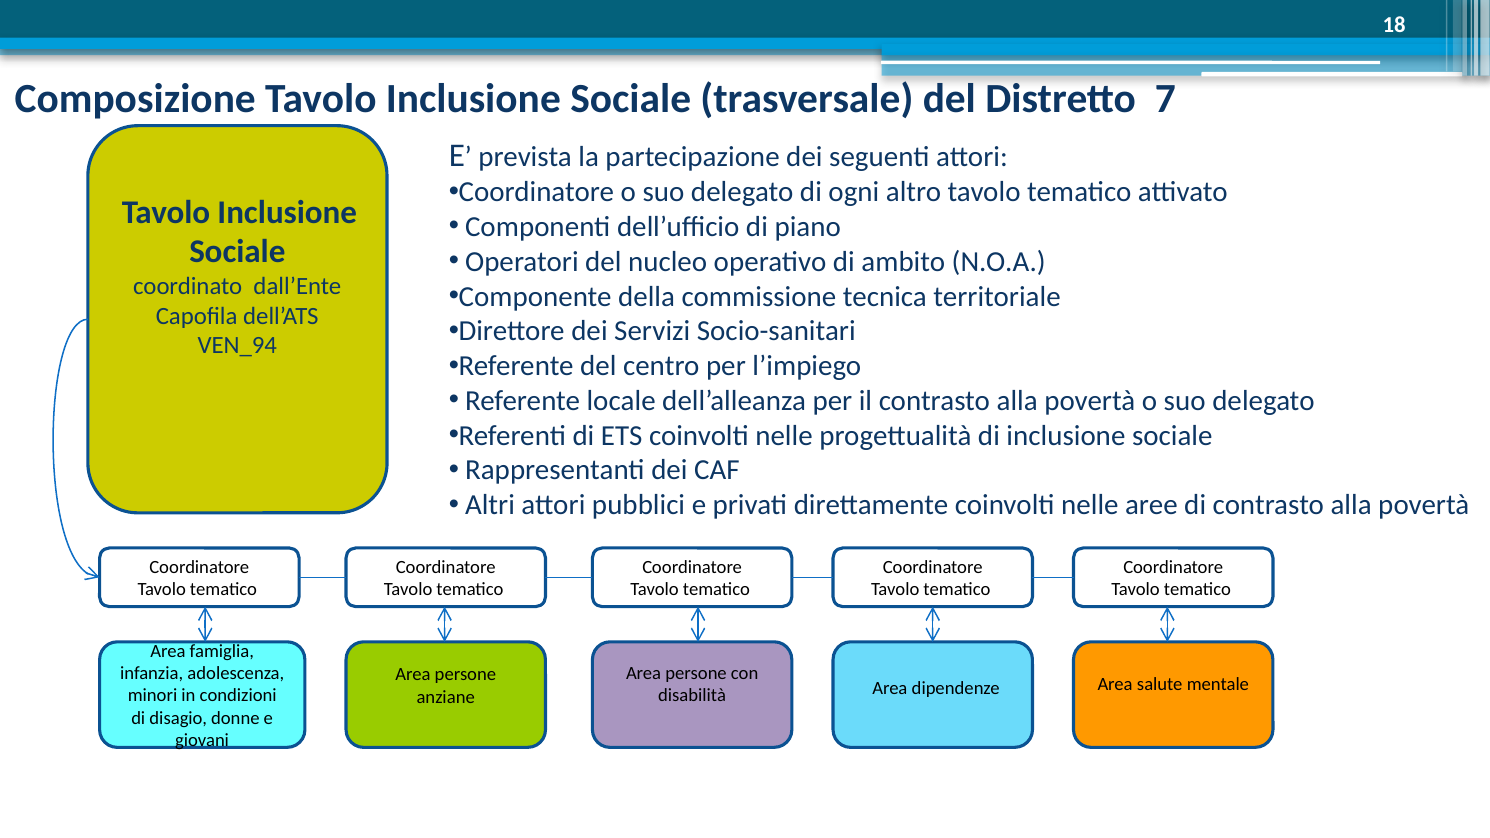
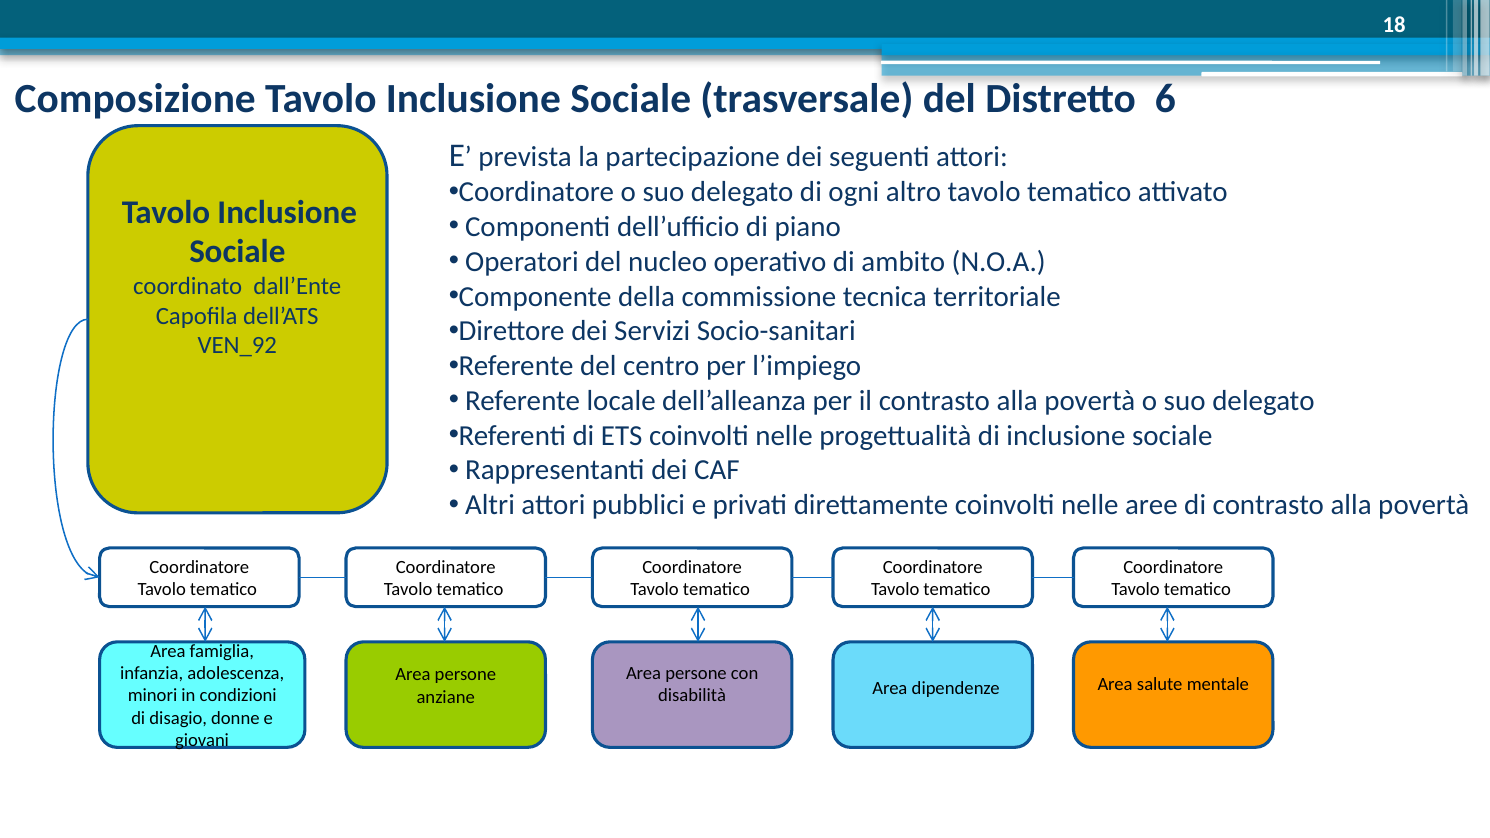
7: 7 -> 6 (1165, 99)
VEN_94: VEN_94 -> VEN_92 (237, 346)
